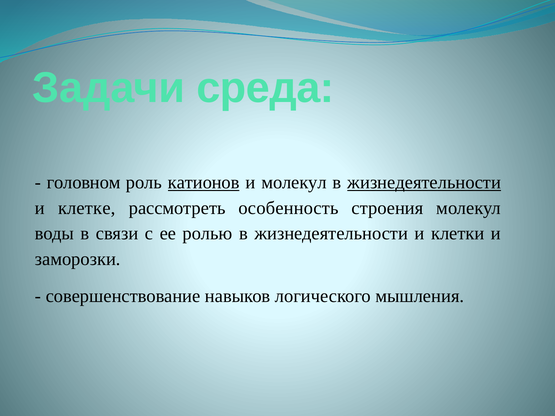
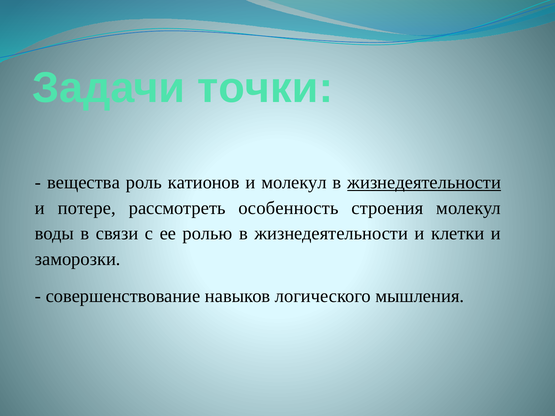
среда: среда -> точки (265, 88)
головном: головном -> вещества (84, 183)
катионов underline: present -> none (204, 183)
клетке: клетке -> потере (87, 208)
